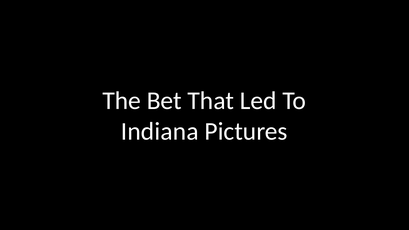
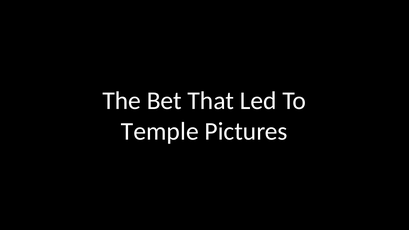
Indiana: Indiana -> Temple (160, 131)
